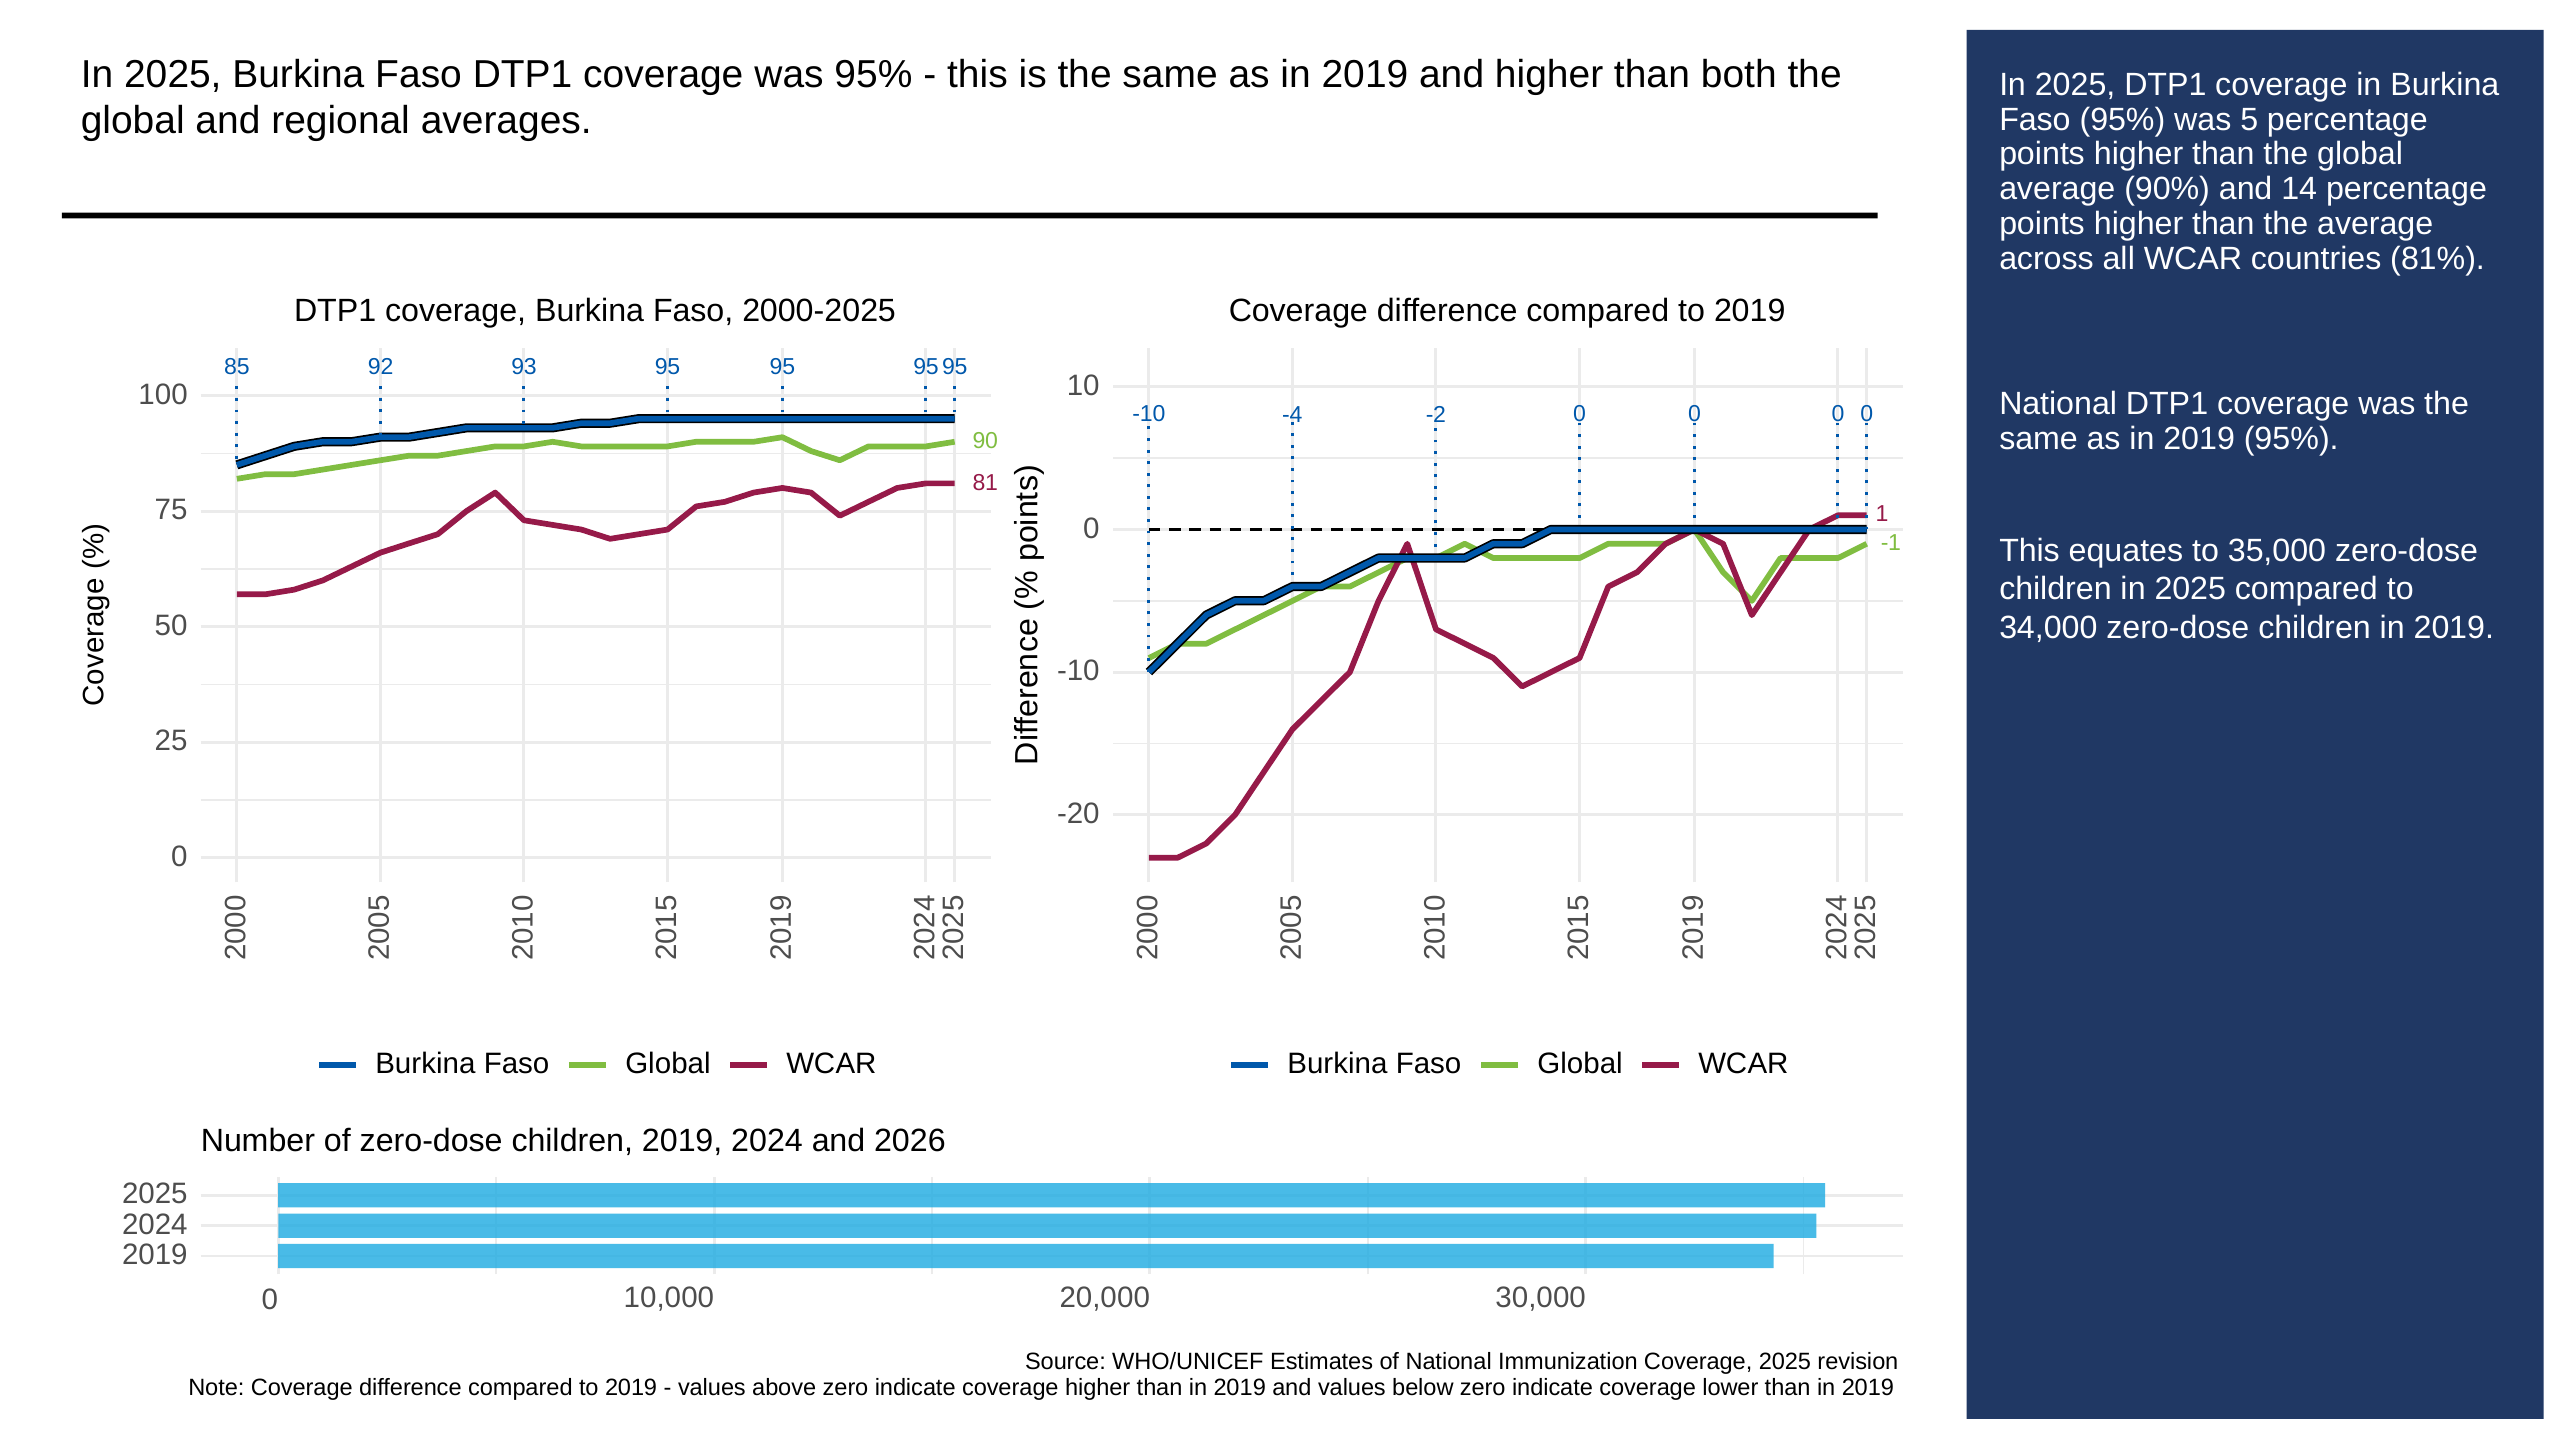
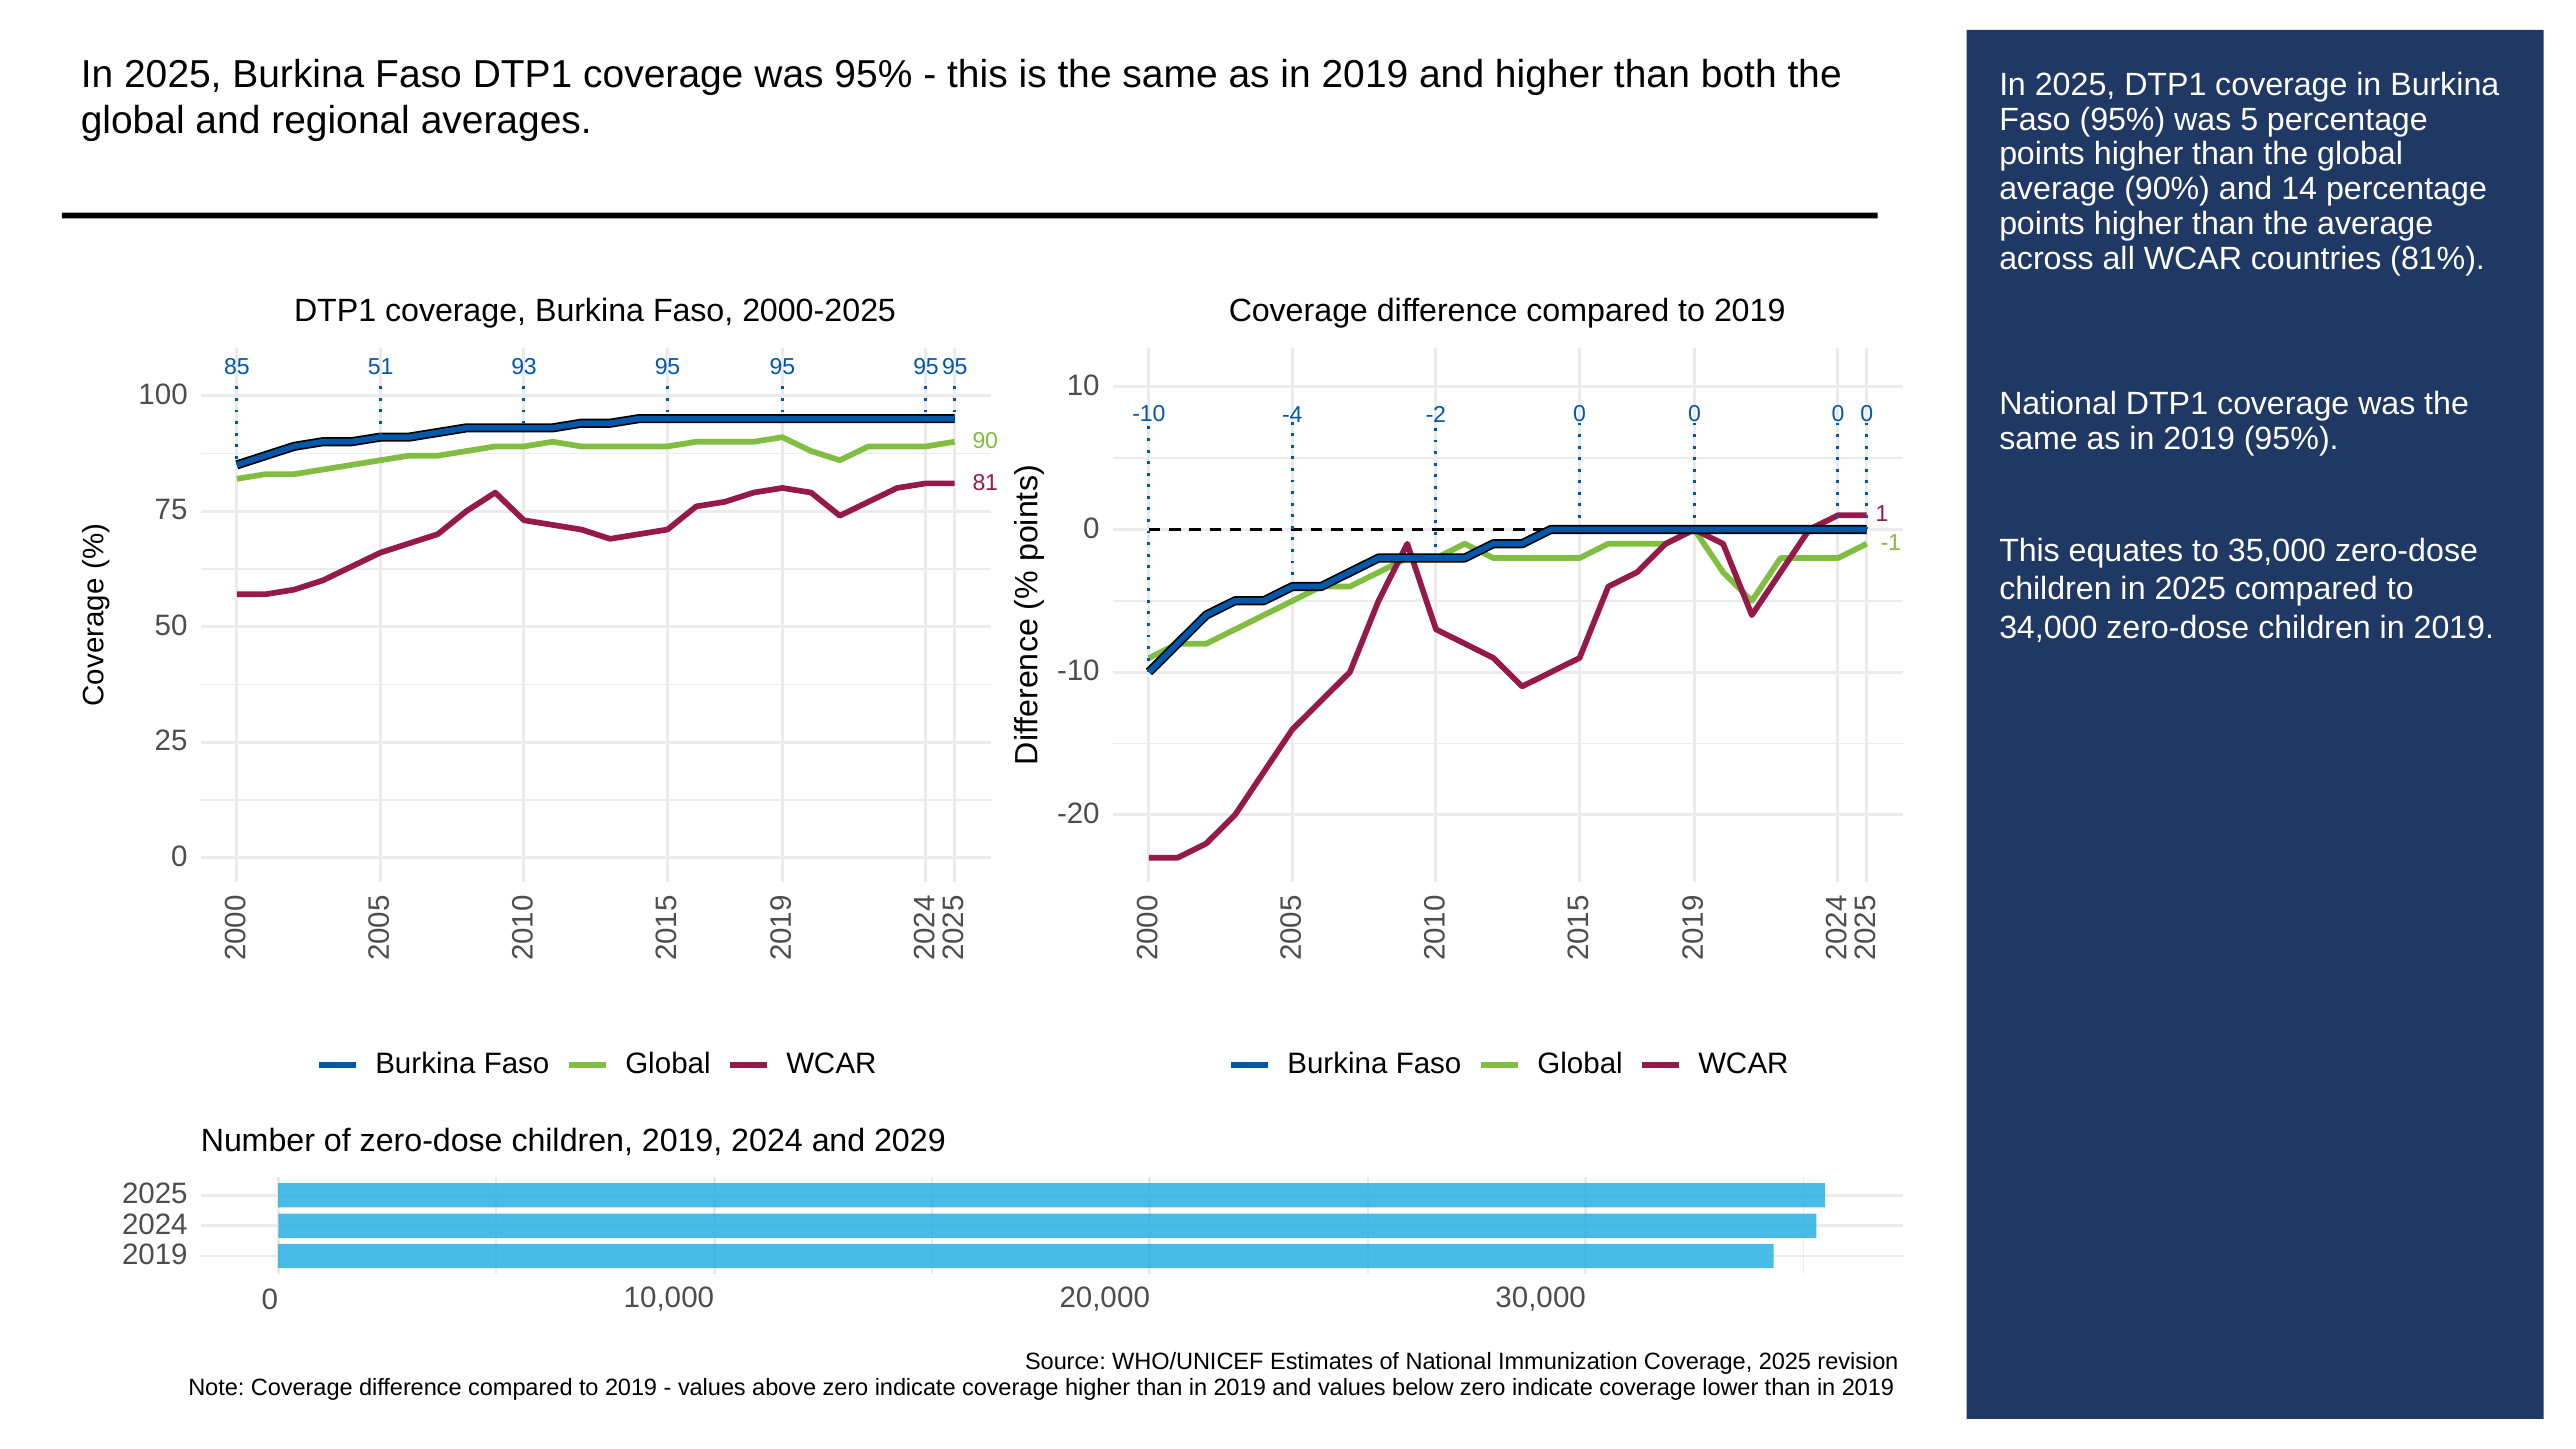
92: 92 -> 51 (381, 367)
2026: 2026 -> 2029 (910, 1141)
